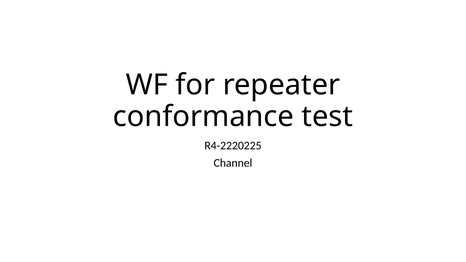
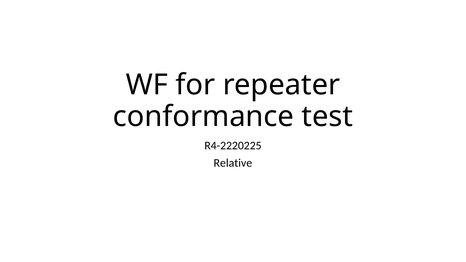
Channel: Channel -> Relative (233, 163)
